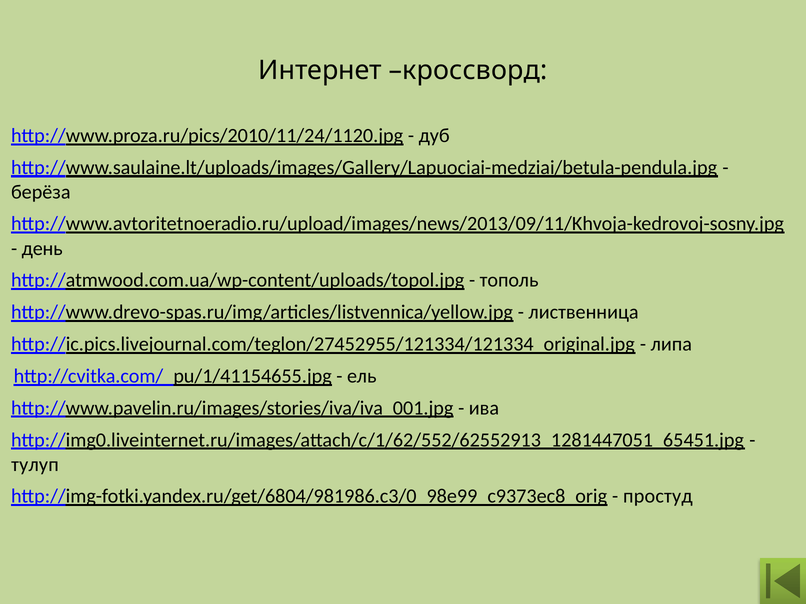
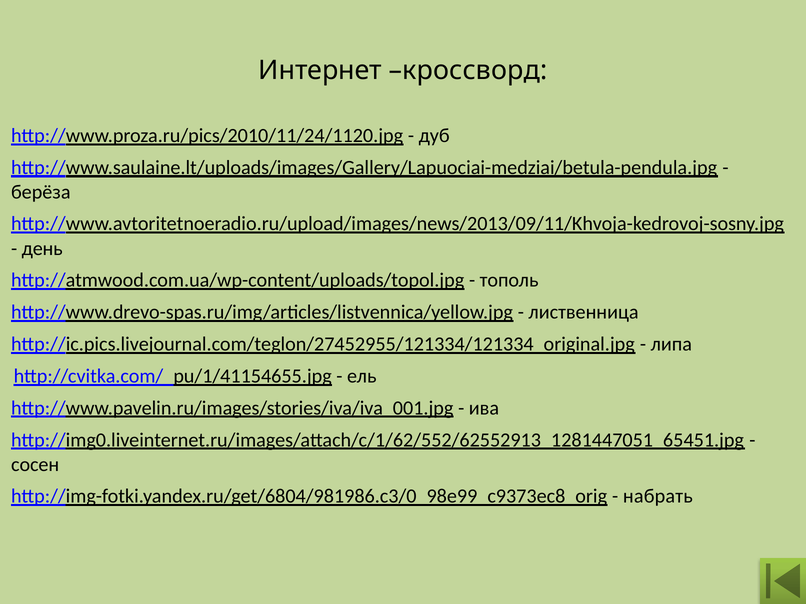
тулуп: тулуп -> сосен (35, 465)
простуд: простуд -> набрать (658, 497)
